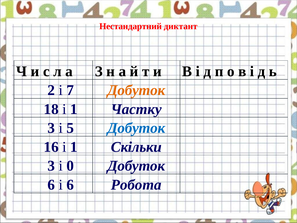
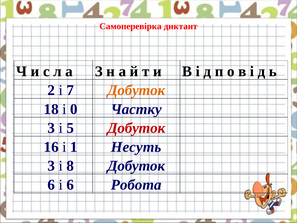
Нестандартний: Нестандартний -> Самоперевірка (130, 26)
18 і 1: 1 -> 0 (74, 109)
Добуток colour: blue -> red (136, 128)
Скільки: Скільки -> Несуть (136, 147)
0: 0 -> 8 (70, 166)
